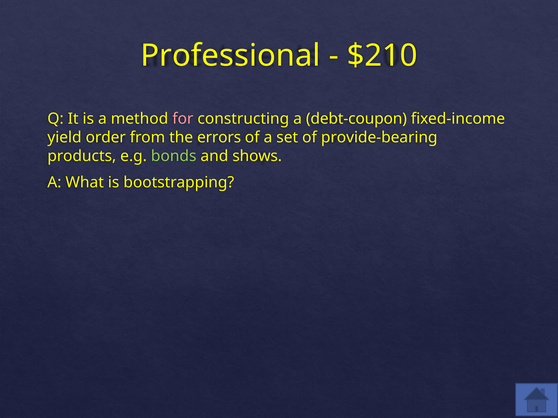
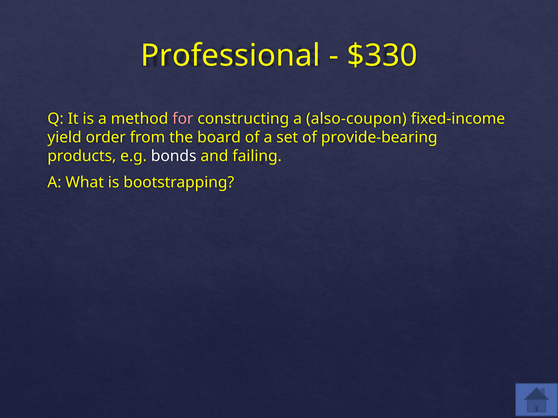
$210: $210 -> $330 (382, 56)
debt-coupon: debt-coupon -> also-coupon (356, 119)
errors: errors -> board (219, 138)
bonds colour: light green -> white (174, 156)
shows: shows -> failing (257, 156)
